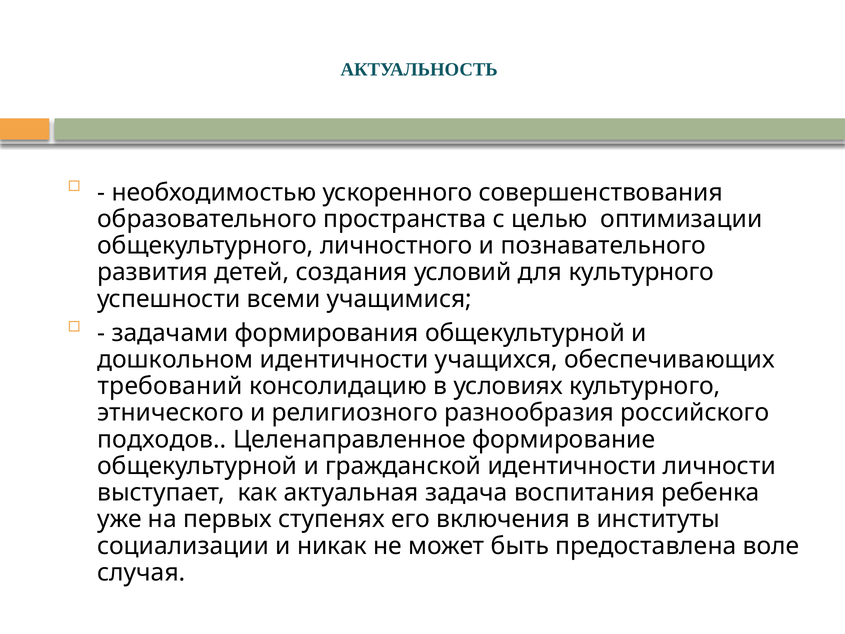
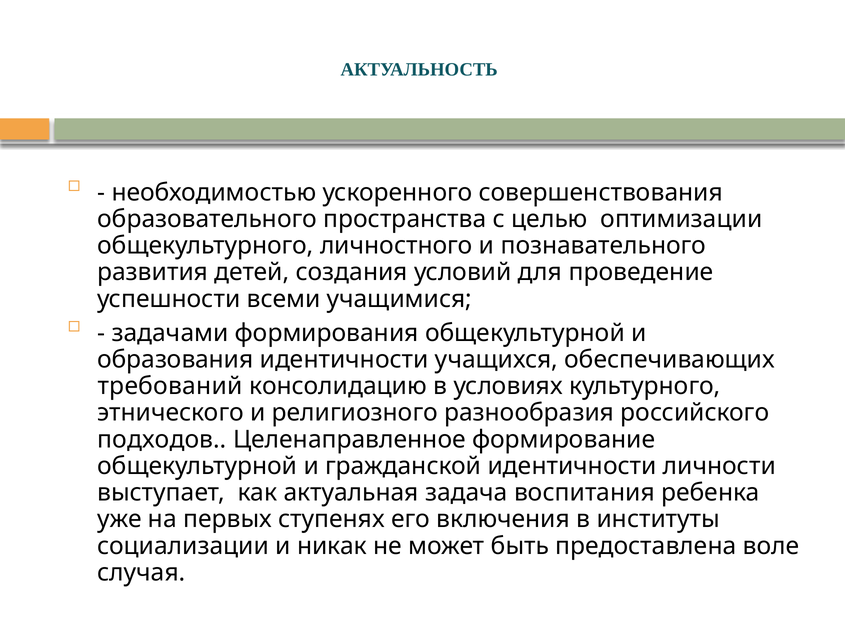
для культурного: культурного -> проведение (641, 272)
дошкольном: дошкольном -> образования (175, 359)
